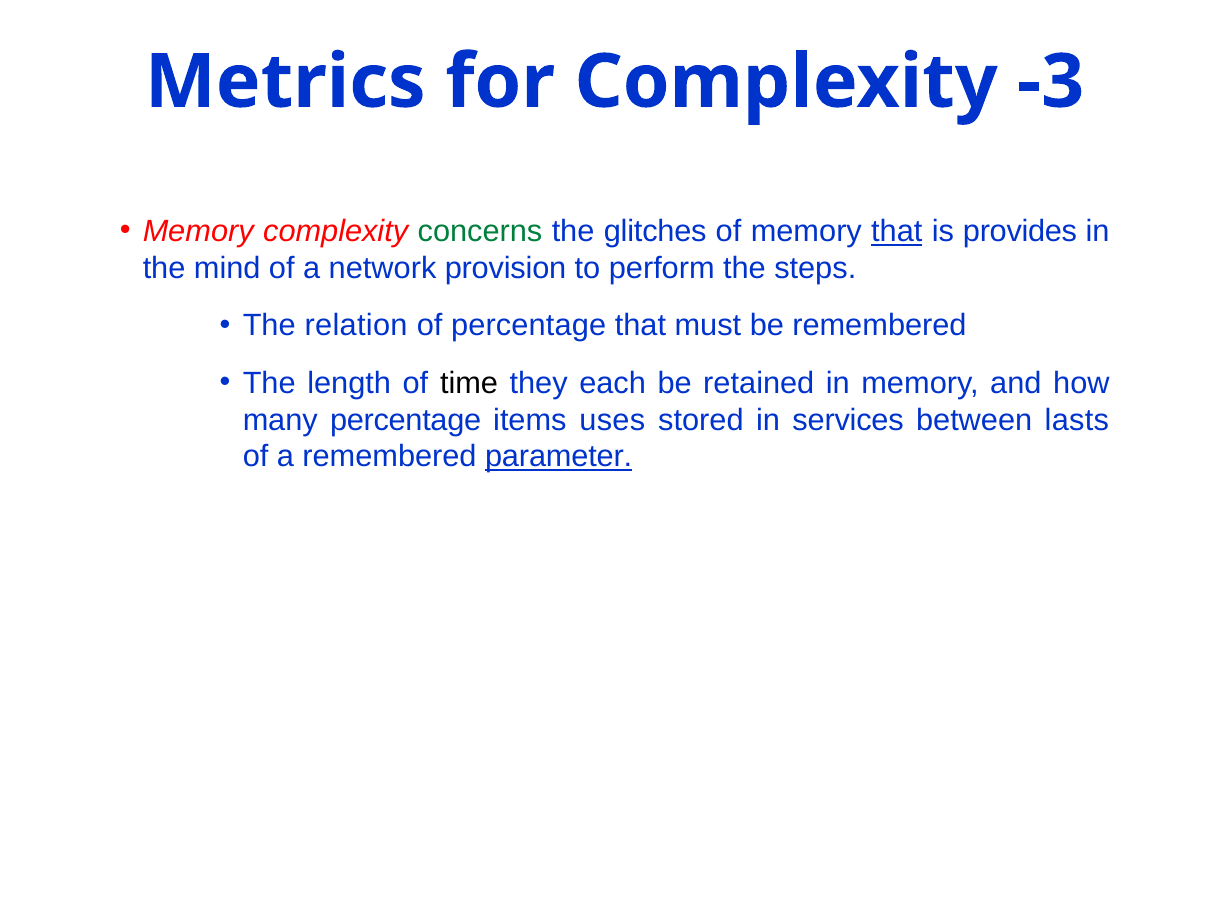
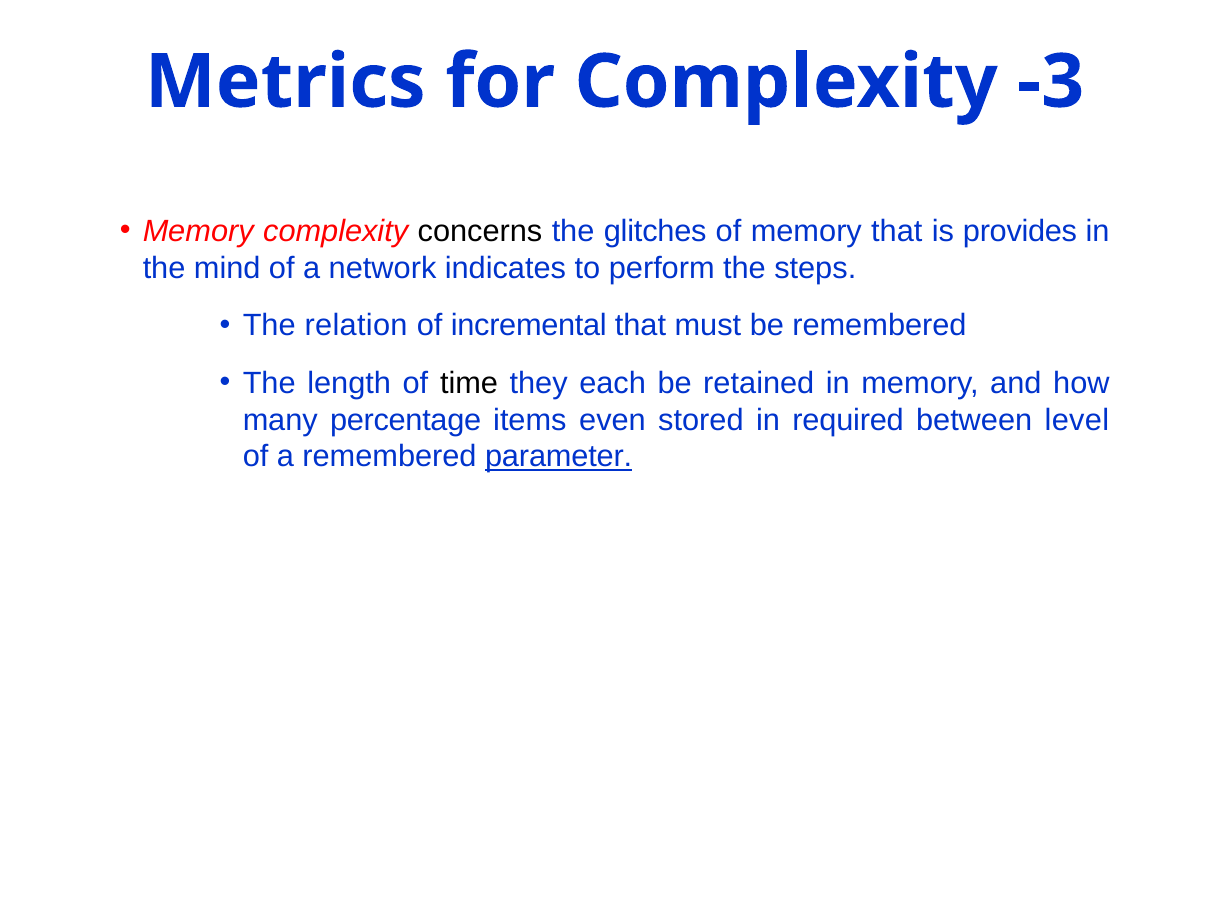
concerns colour: green -> black (480, 232)
that underline: present -> none (897, 232)
provision: provision -> indicates (505, 268)
of percentage: percentage -> incremental (529, 326)
uses: uses -> even (612, 420)
services: services -> required (848, 420)
lasts: lasts -> level (1077, 420)
